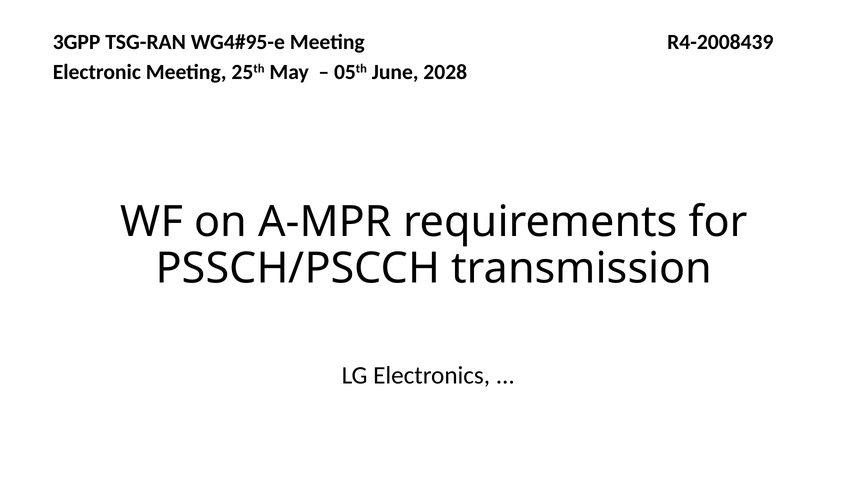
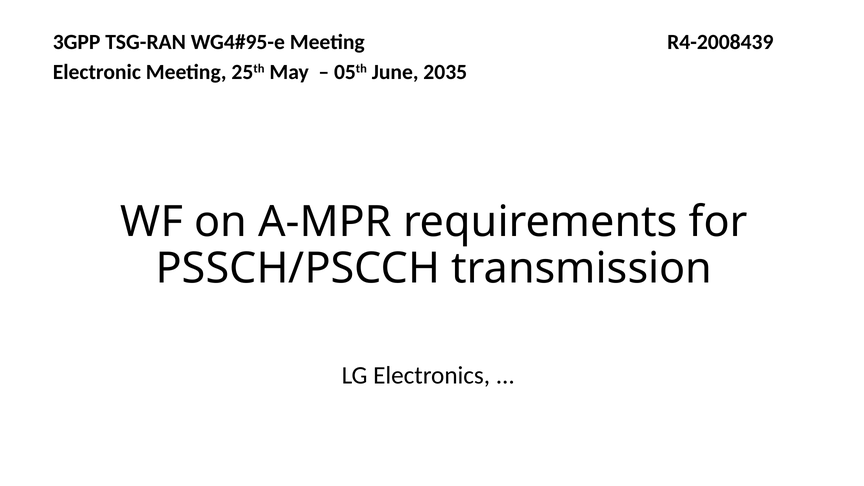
2028: 2028 -> 2035 (445, 72)
